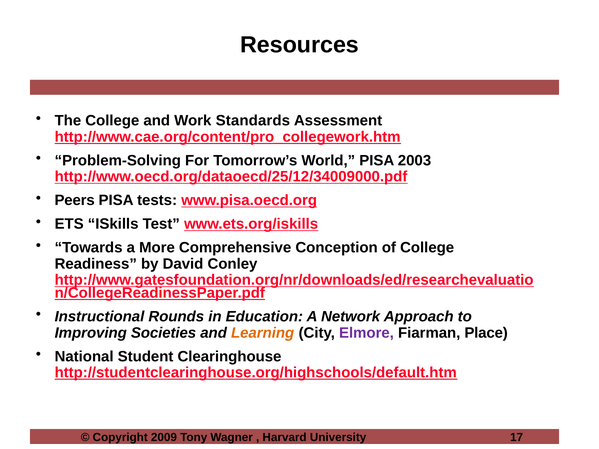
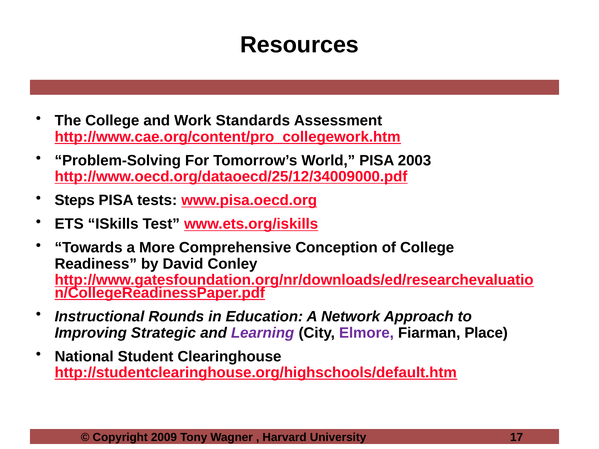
Peers: Peers -> Steps (75, 200)
Societies: Societies -> Strategic (163, 333)
Learning colour: orange -> purple (263, 333)
